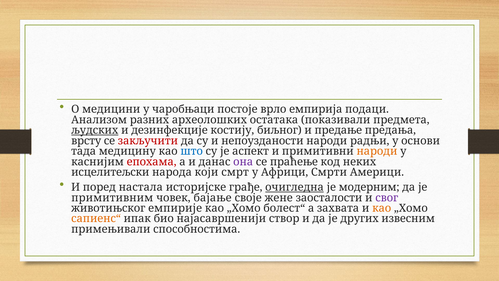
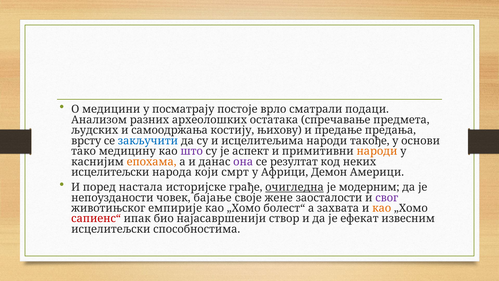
чаробњаци: чаробњаци -> посматрају (183, 109)
емпирија: емпирија -> сматрали (316, 109)
показивали: показивали -> спречавање (336, 120)
људских underline: present -> none (95, 130)
дезинфекције: дезинфекције -> самоодржања (170, 130)
биљног: биљног -> њихову (279, 130)
закључити colour: red -> blue (148, 141)
непоузданости: непоузданости -> исцелитељима (262, 141)
радњи: радњи -> такође (370, 141)
тада: тада -> тако (84, 151)
што colour: blue -> purple (192, 151)
епохама colour: red -> orange (152, 162)
праћење: праћење -> резултат (294, 162)
Смрти: Смрти -> Демон (329, 172)
примитивним: примитивним -> непоузданости (112, 198)
сапиенс“ colour: orange -> red (96, 218)
других: других -> ефекат (359, 218)
примењивали: примењивали -> исцелитељски (111, 229)
